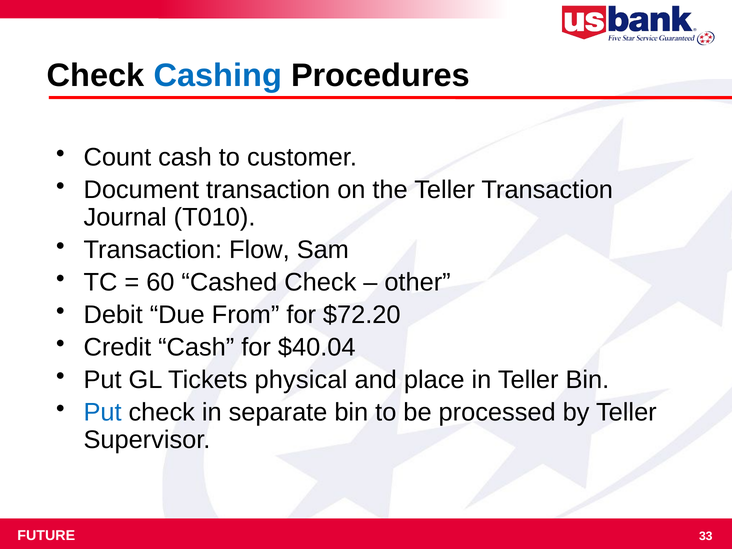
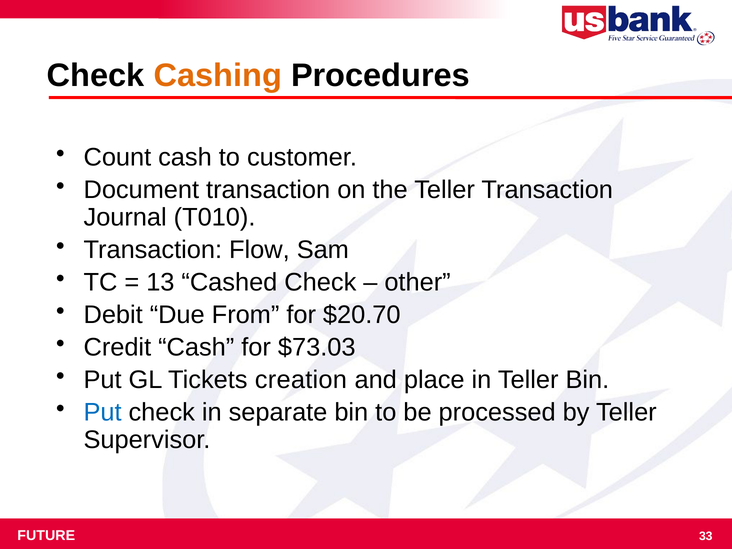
Cashing colour: blue -> orange (218, 75)
60: 60 -> 13 (160, 282)
$72.20: $72.20 -> $20.70 (362, 315)
$40.04: $40.04 -> $73.03 (317, 347)
physical: physical -> creation (301, 380)
